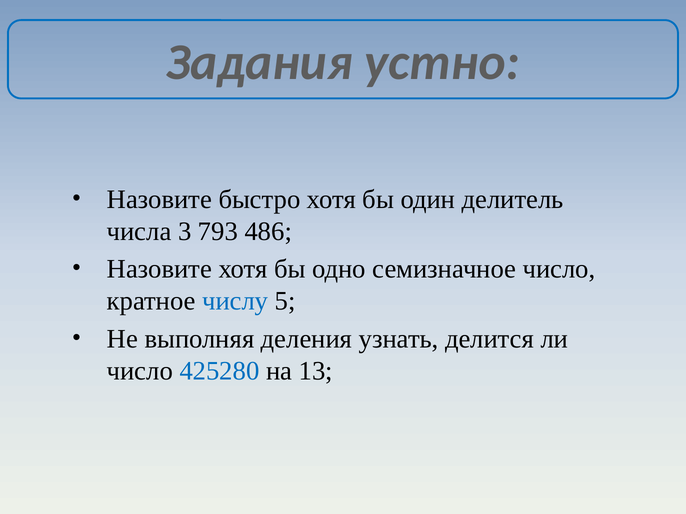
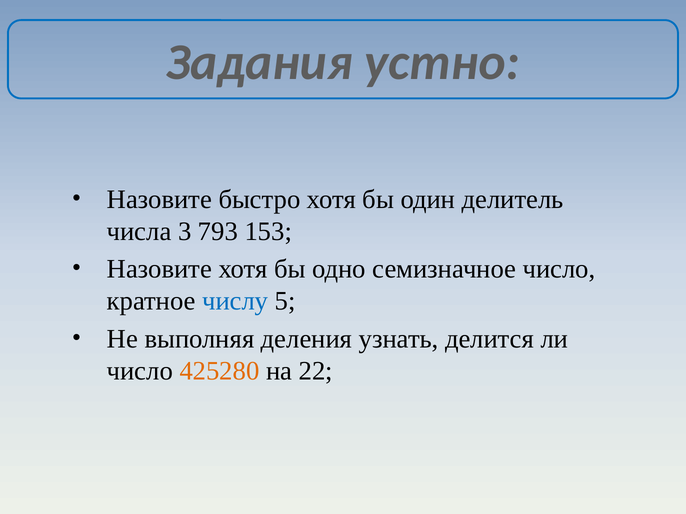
486: 486 -> 153 (268, 232)
425280 colour: blue -> orange (219, 371)
13: 13 -> 22 (316, 371)
